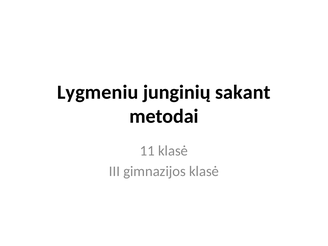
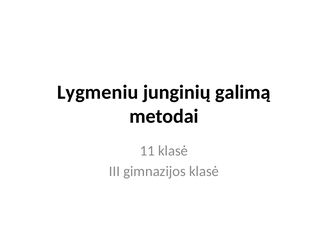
sakant: sakant -> galimą (243, 92)
